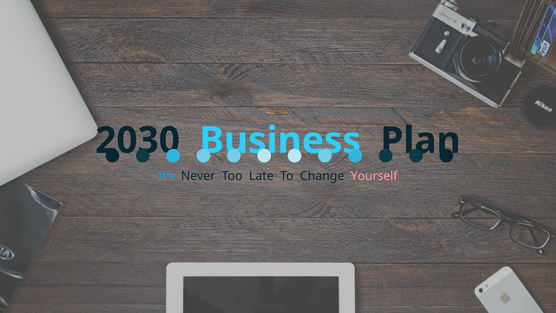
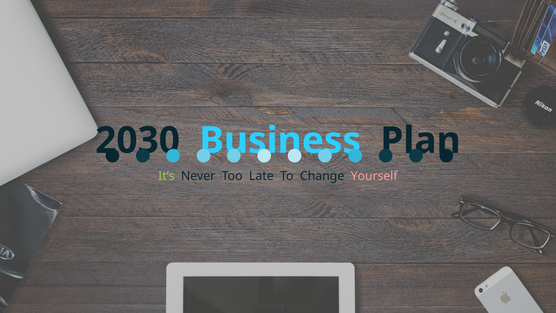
It’s colour: light blue -> light green (166, 176)
